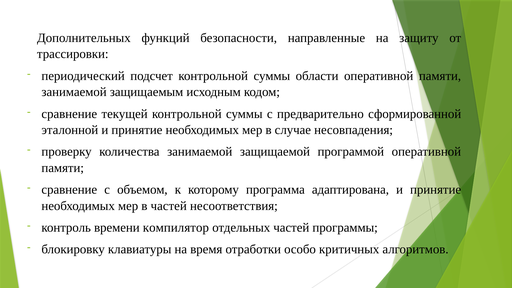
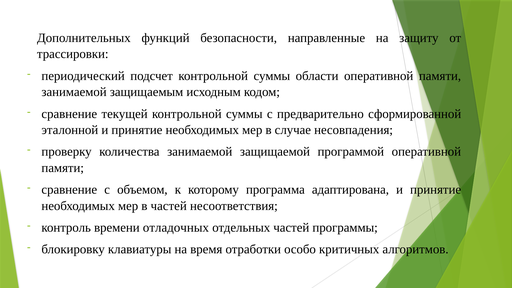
компилятор: компилятор -> отладочных (176, 228)
